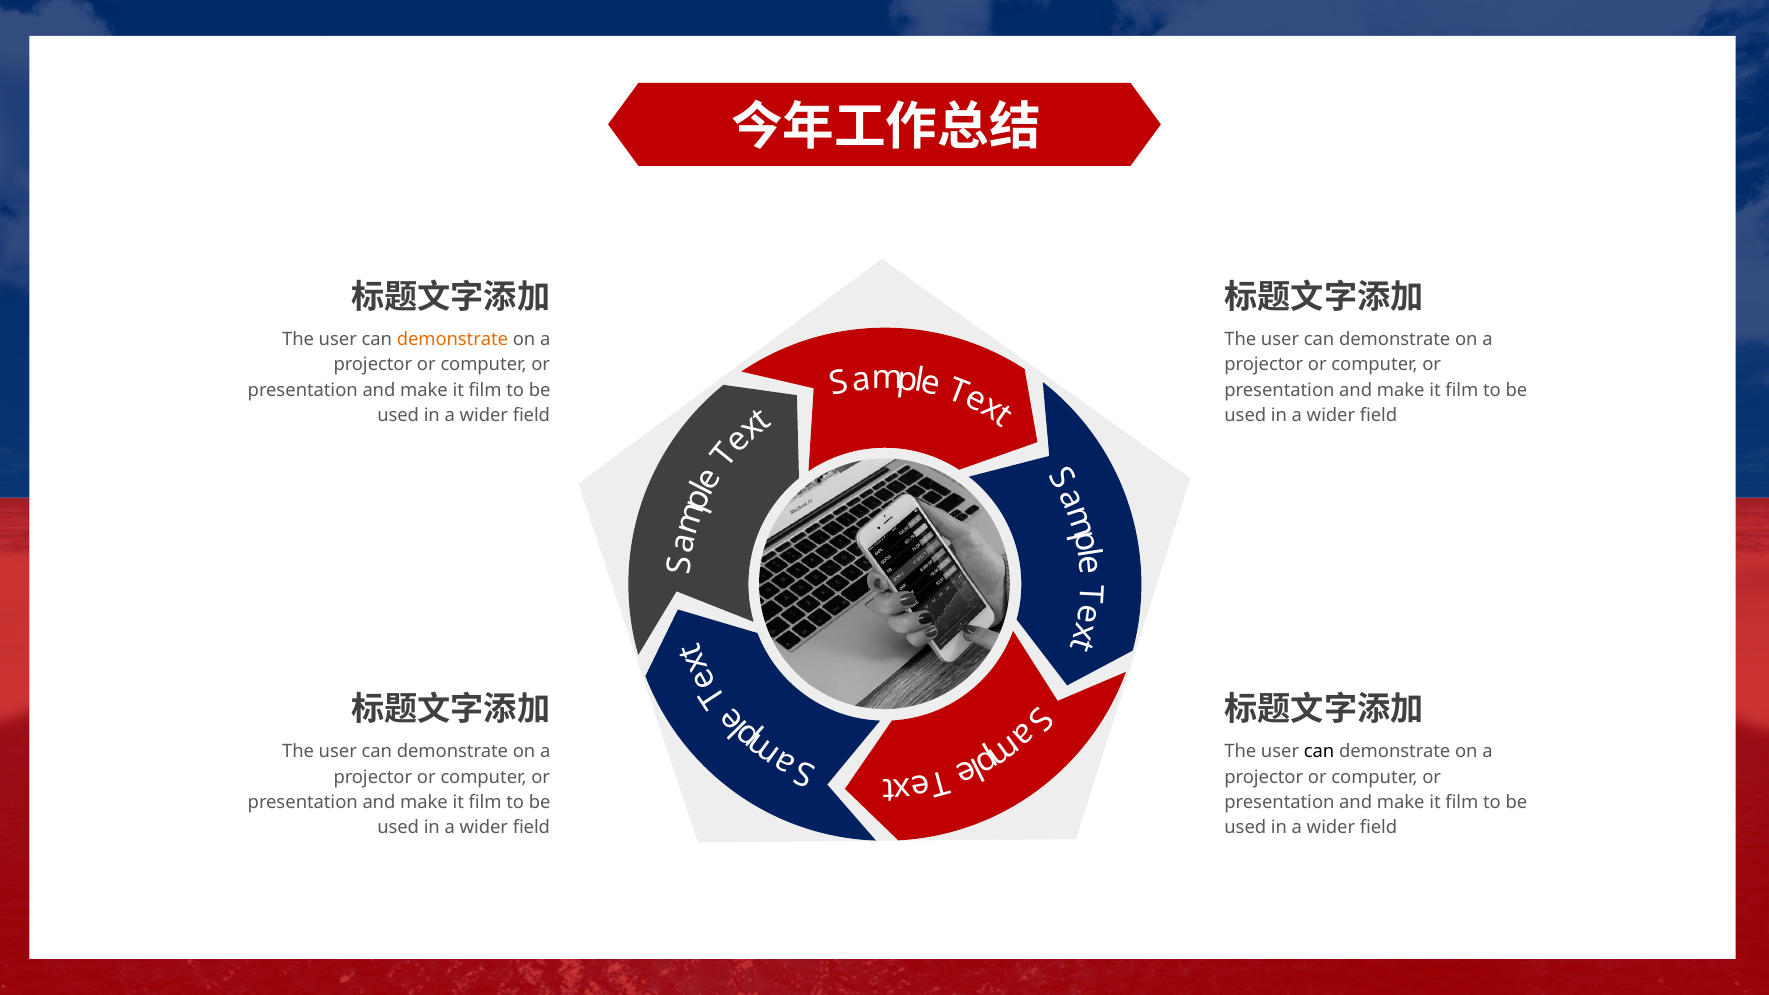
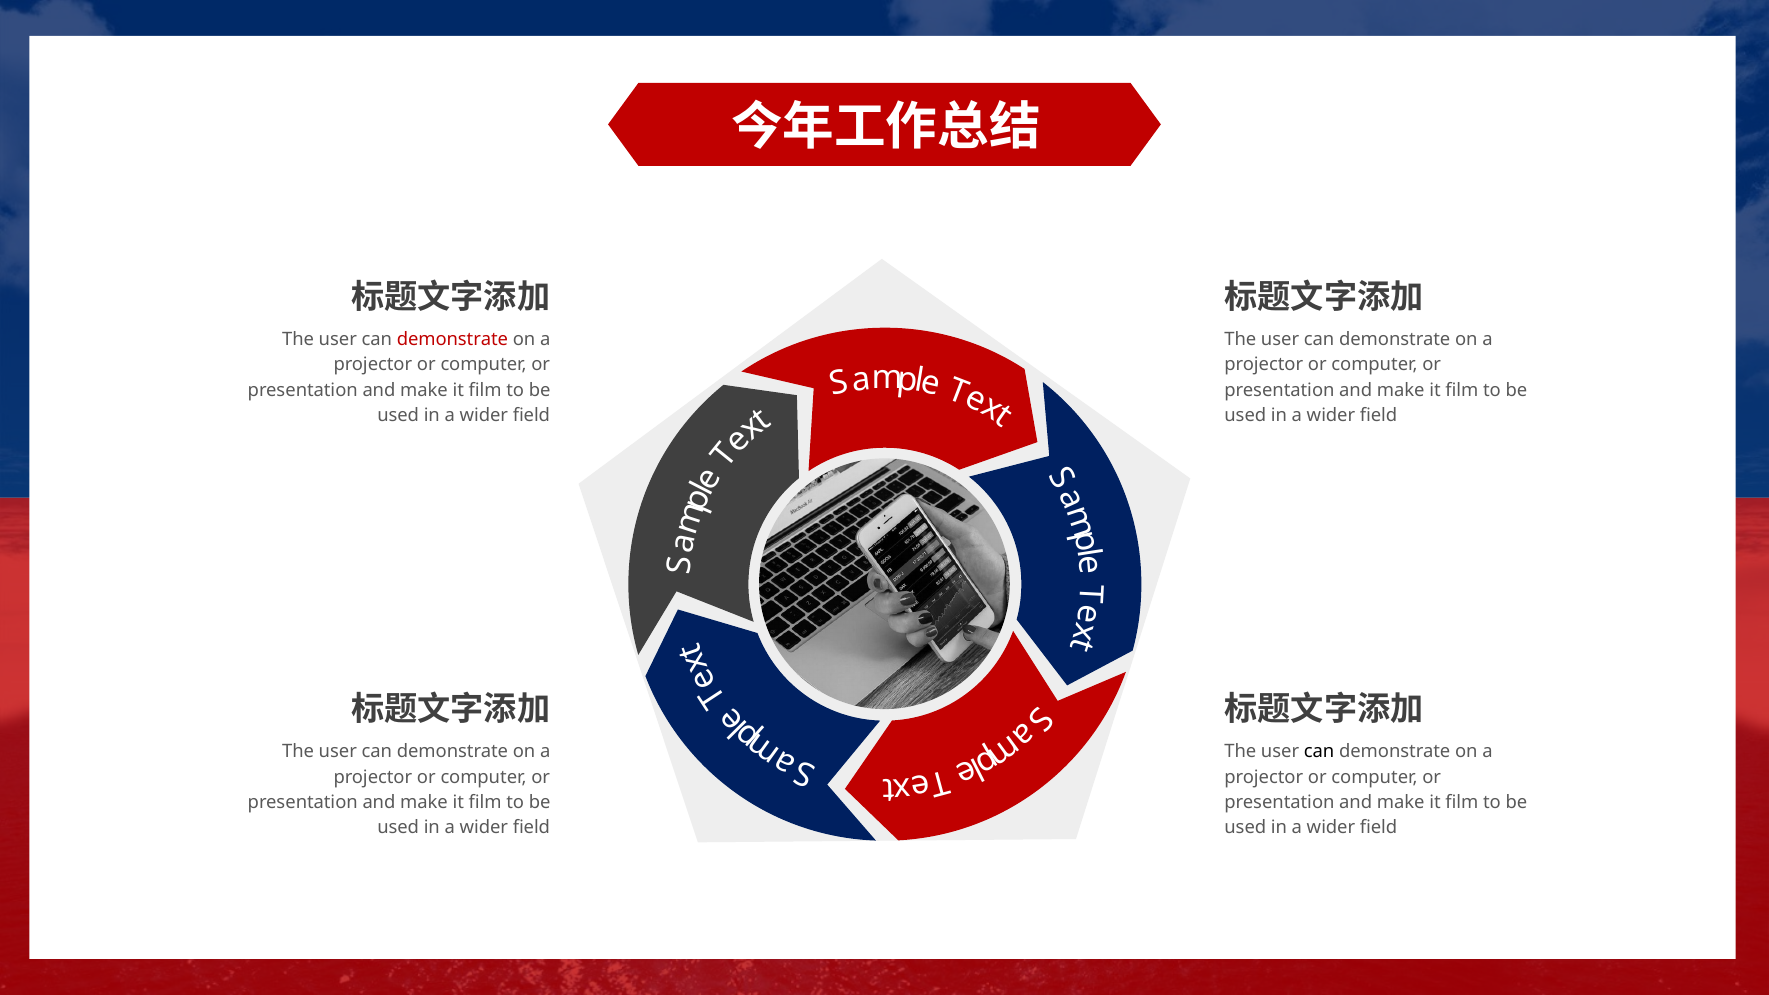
demonstrate colour: orange -> red (452, 340)
